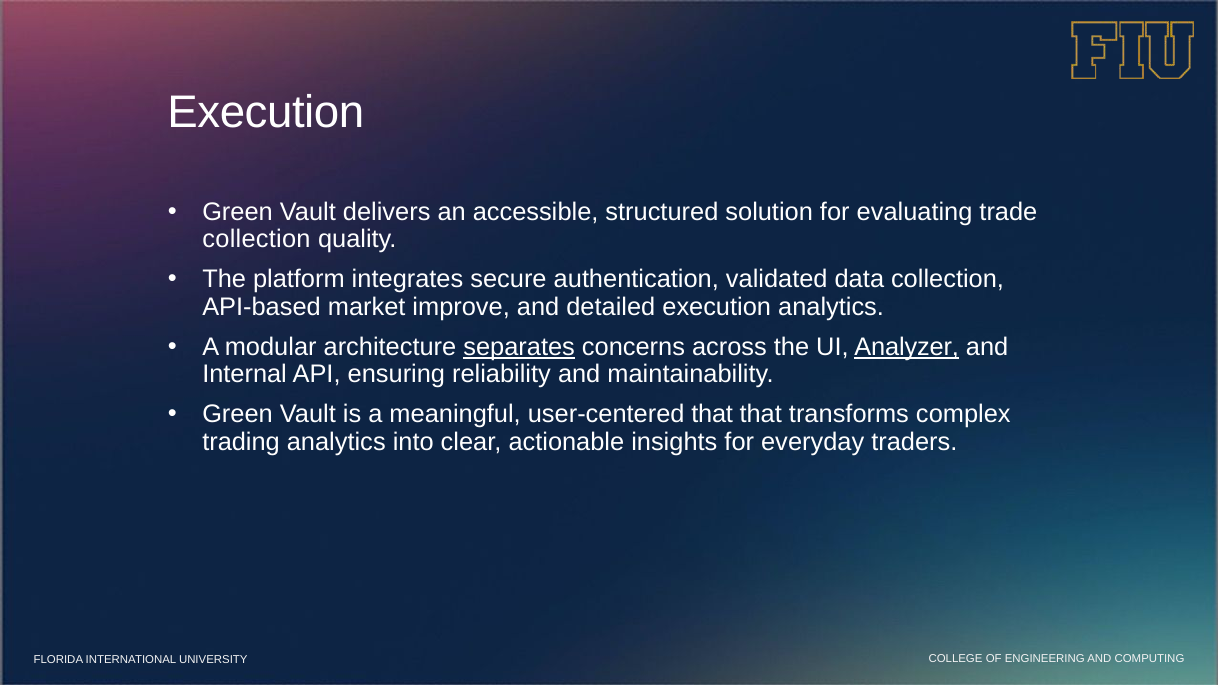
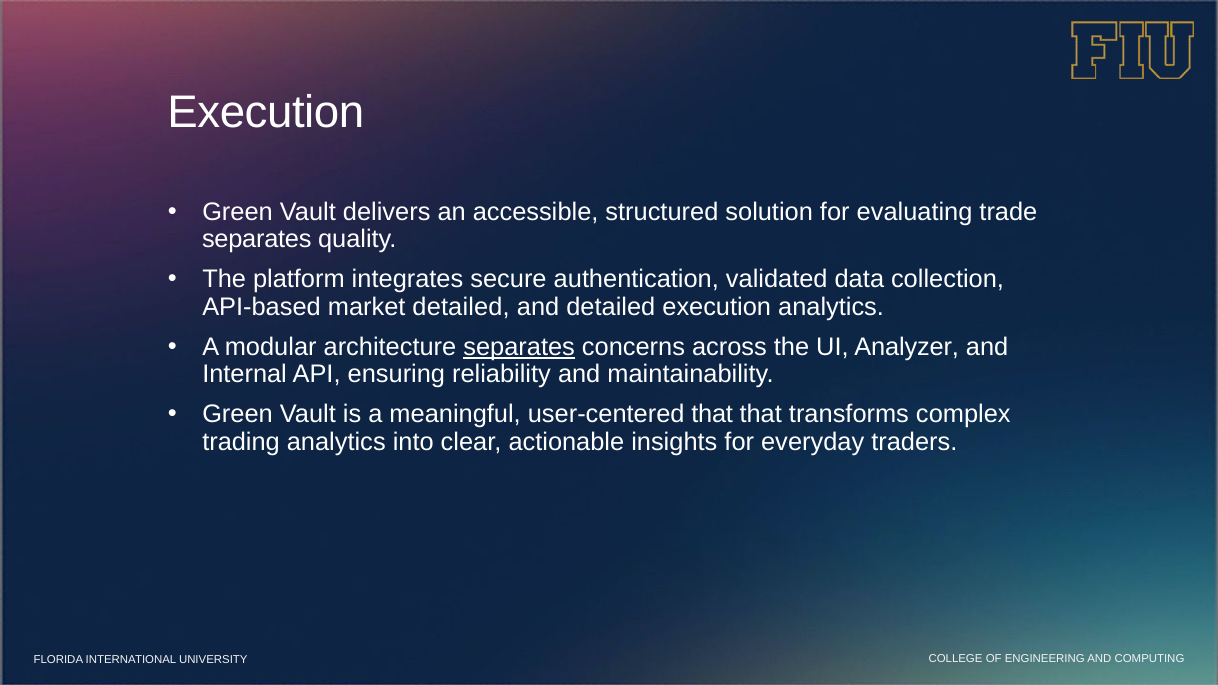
collection: collection -> separates (257, 239)
market improve: improve -> detailed (461, 307)
Analyzer underline: present -> none (907, 347)
